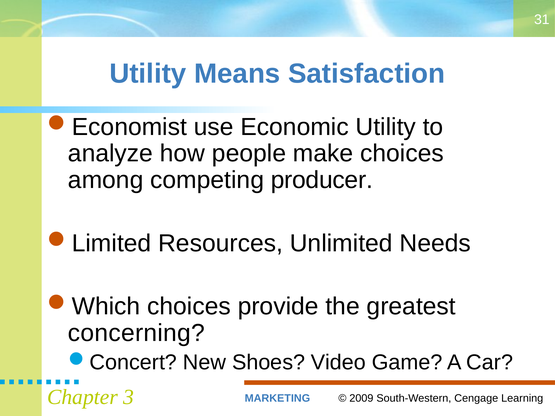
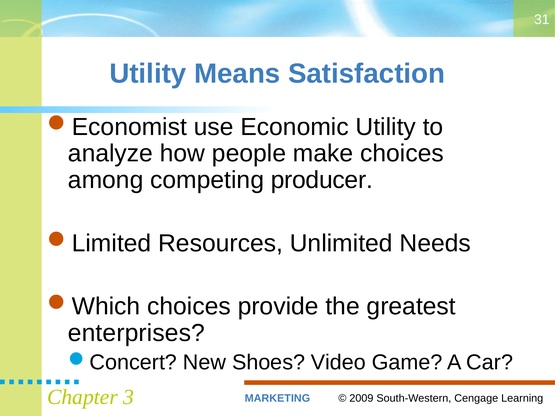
concerning: concerning -> enterprises (136, 333)
